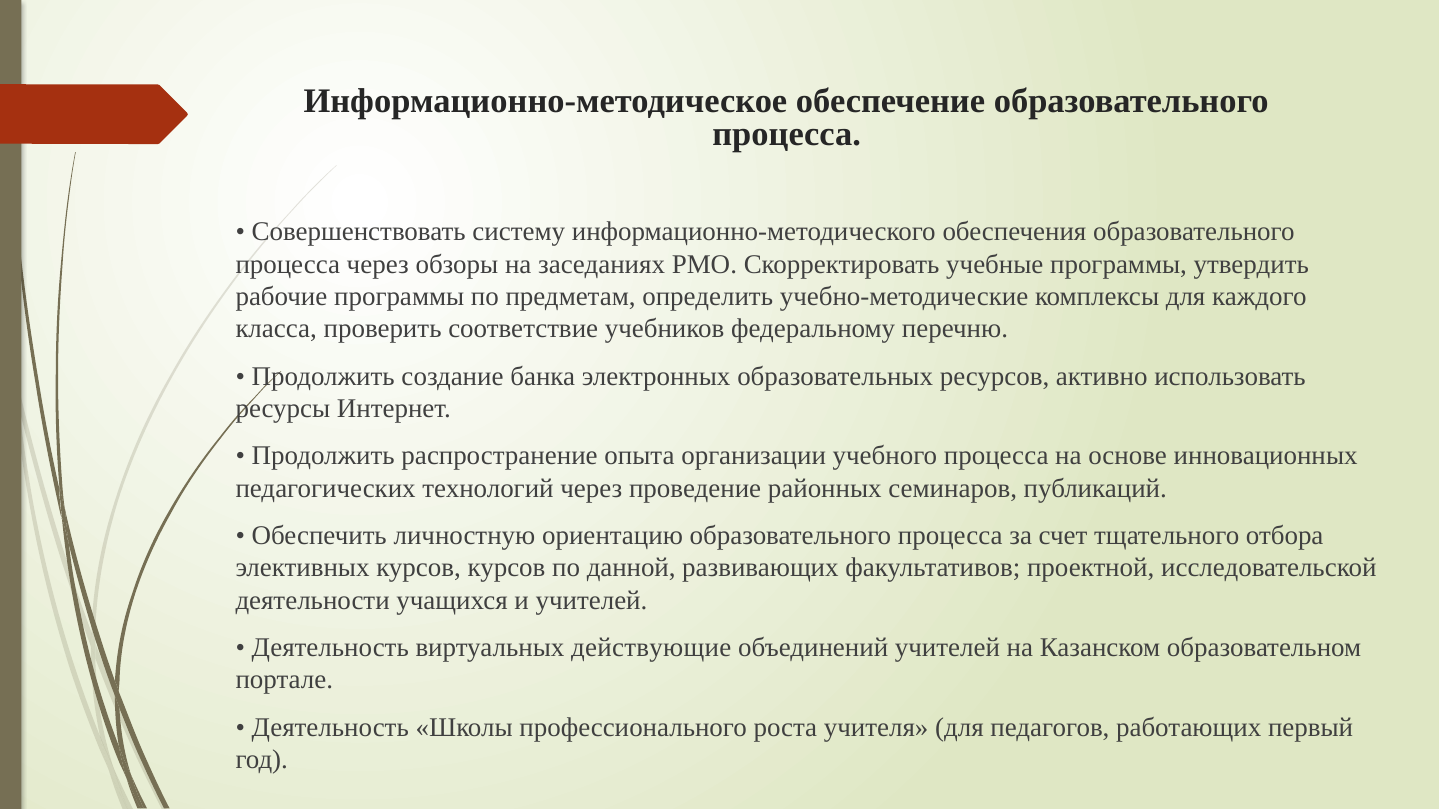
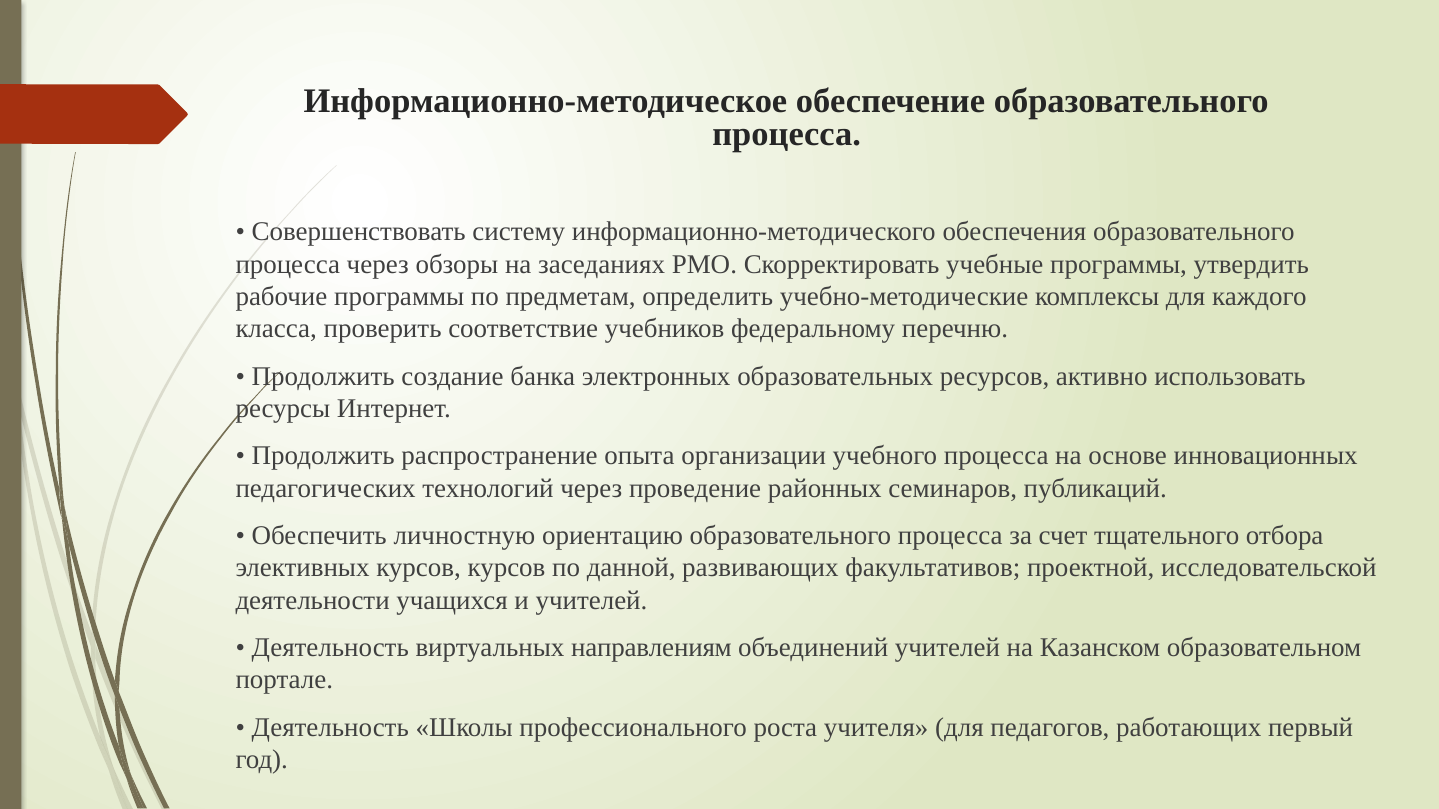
действующие: действующие -> направлениям (651, 648)
